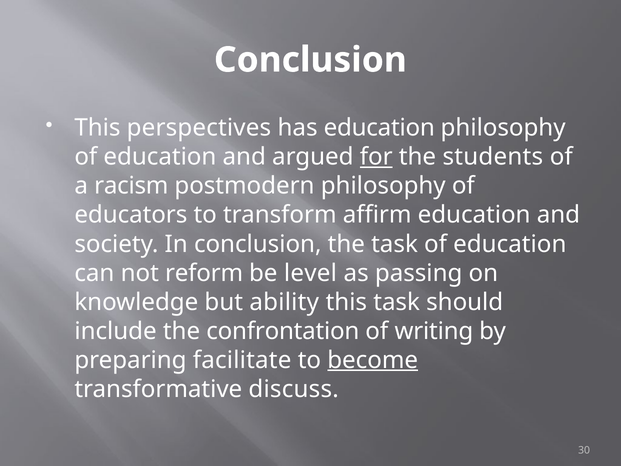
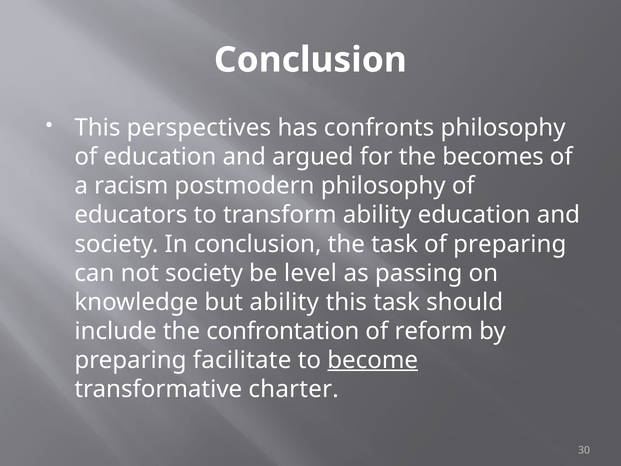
has education: education -> confronts (379, 128)
for underline: present -> none (376, 157)
students: students -> becomes (493, 157)
transform affirm: affirm -> ability (377, 215)
task of education: education -> preparing (510, 244)
not reform: reform -> society (204, 273)
writing: writing -> reform (434, 331)
discuss: discuss -> charter (294, 389)
